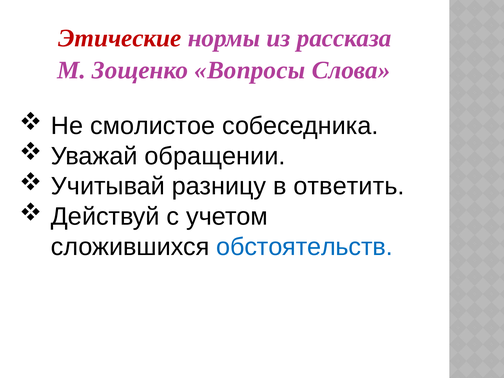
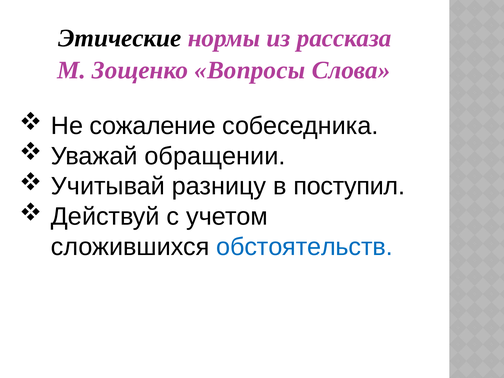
Этические colour: red -> black (120, 38)
смолистое: смолистое -> сожаление (153, 126)
ответить: ответить -> поступил (349, 186)
